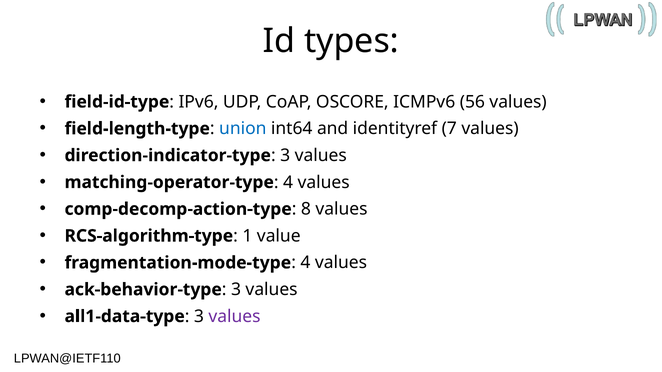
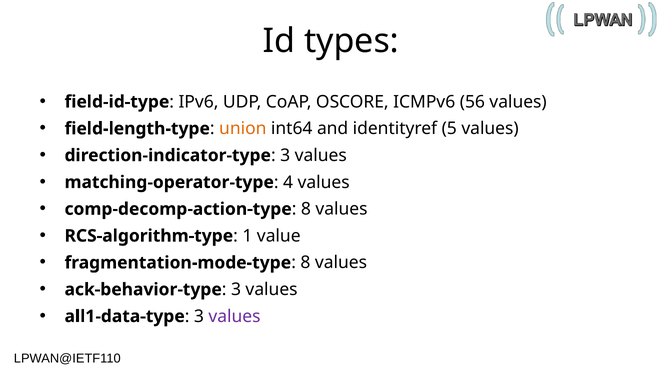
union colour: blue -> orange (243, 129)
7: 7 -> 5 (449, 129)
4: 4 -> 8 (305, 263)
